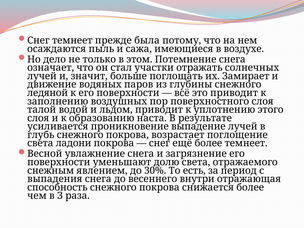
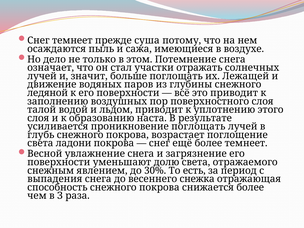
была: была -> суша (147, 40)
Замирает: Замирает -> Лежащей (246, 76)
проникновение выпадение: выпадение -> поглощать (198, 126)
внутри: внутри -> снежка (197, 179)
